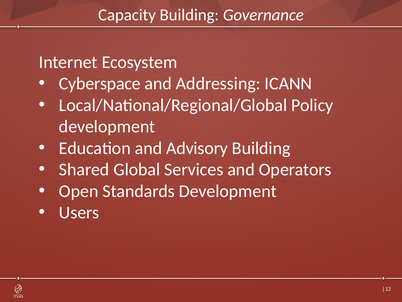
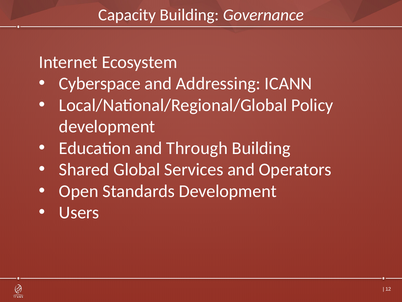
Advisory: Advisory -> Through (197, 148)
